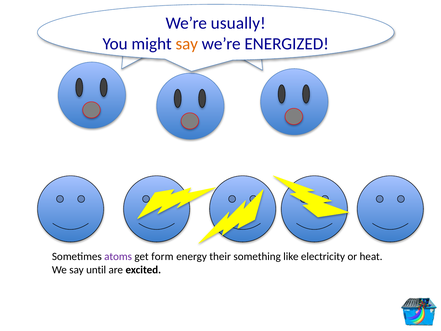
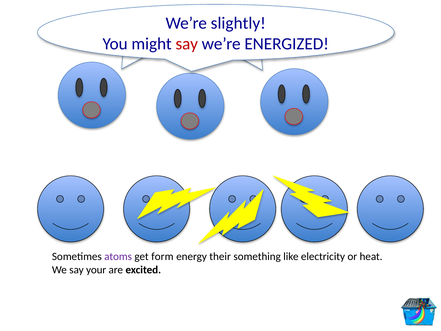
usually: usually -> slightly (238, 23)
say colour: orange -> red (187, 44)
until: until -> your (96, 270)
